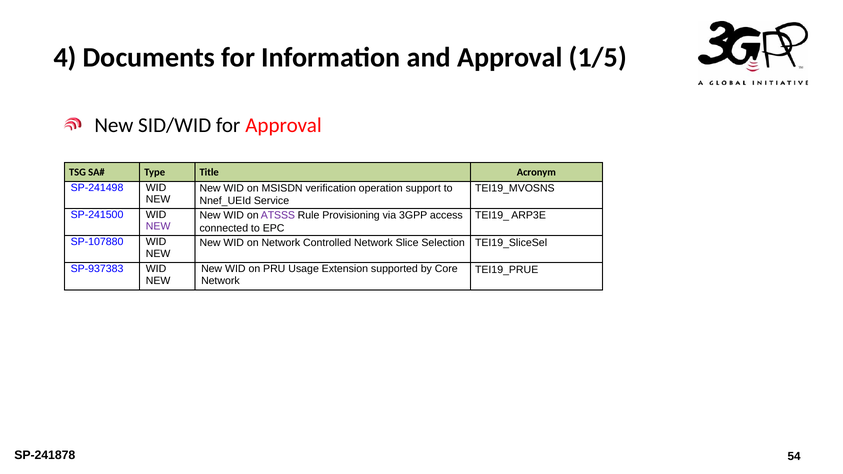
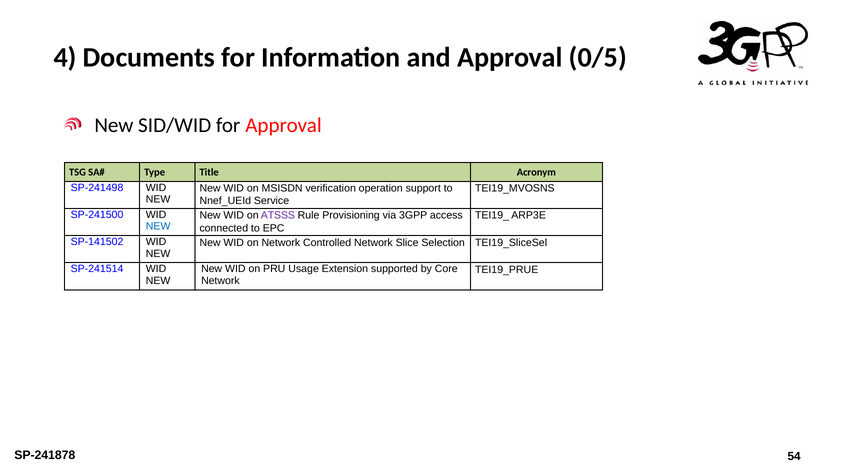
1/5: 1/5 -> 0/5 (598, 57)
NEW colour: purple -> blue (158, 227)
SP-107880: SP-107880 -> SP-141502 (97, 242)
SP-937383: SP-937383 -> SP-241514 (97, 269)
